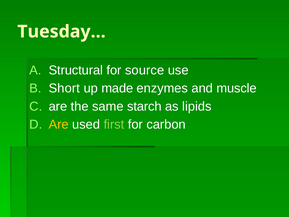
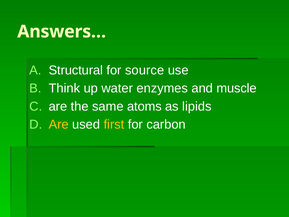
Tuesday…: Tuesday… -> Answers… (62, 32)
Short: Short -> Think (64, 88)
made: made -> water (117, 88)
starch: starch -> atoms (144, 106)
first colour: light green -> yellow (114, 124)
